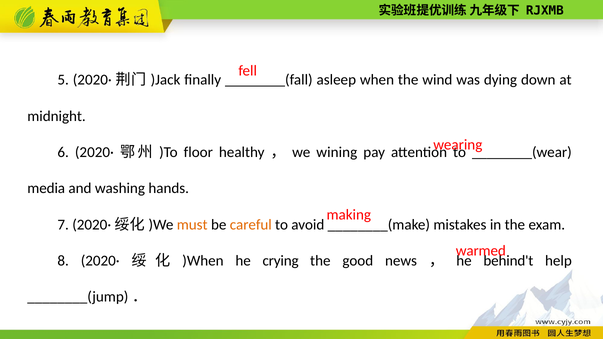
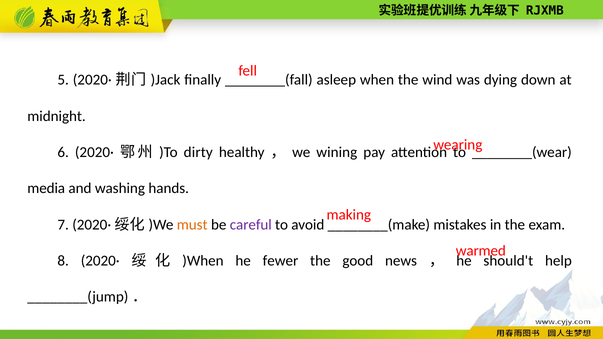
floor: floor -> dirty (198, 152)
careful colour: orange -> purple (251, 225)
crying: crying -> fewer (281, 261)
behind't: behind't -> should't (508, 261)
